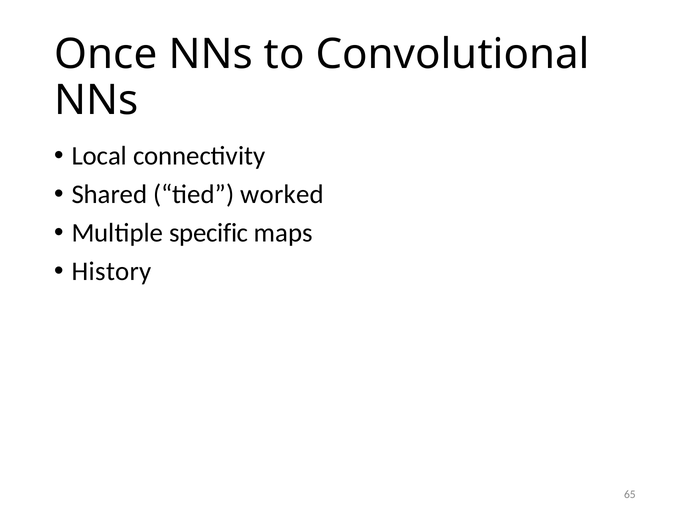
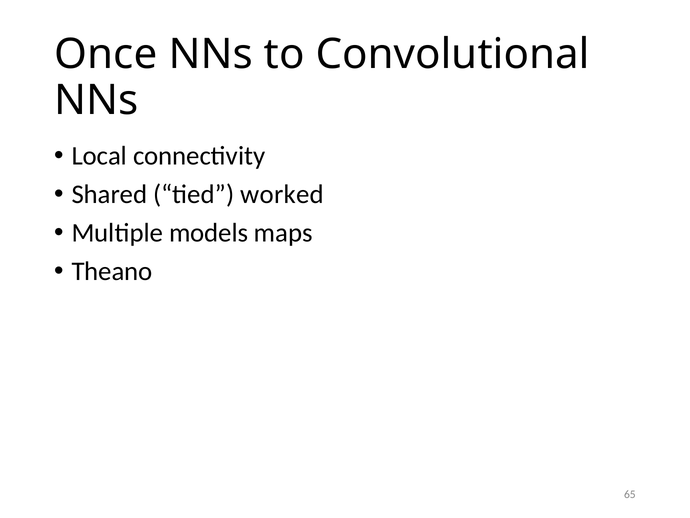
specific: specific -> models (209, 233)
History: History -> Theano (112, 271)
